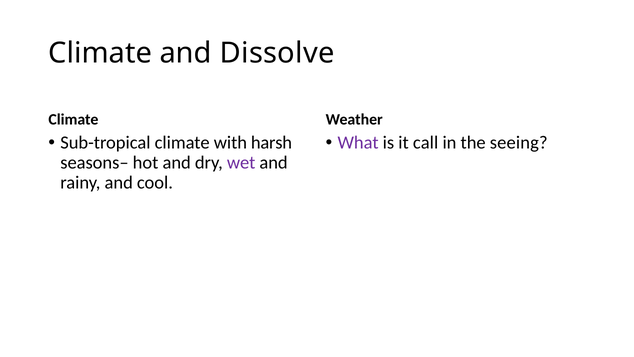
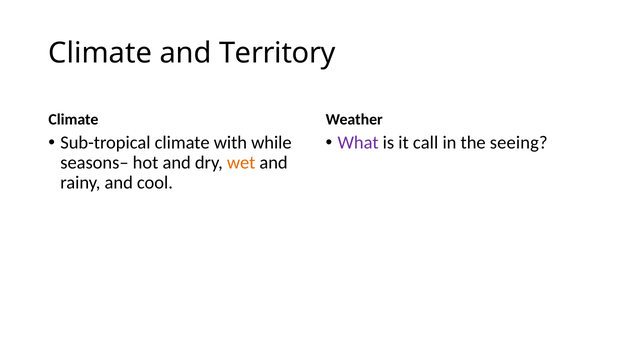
Dissolve: Dissolve -> Territory (277, 53)
harsh: harsh -> while (271, 143)
wet colour: purple -> orange (241, 163)
